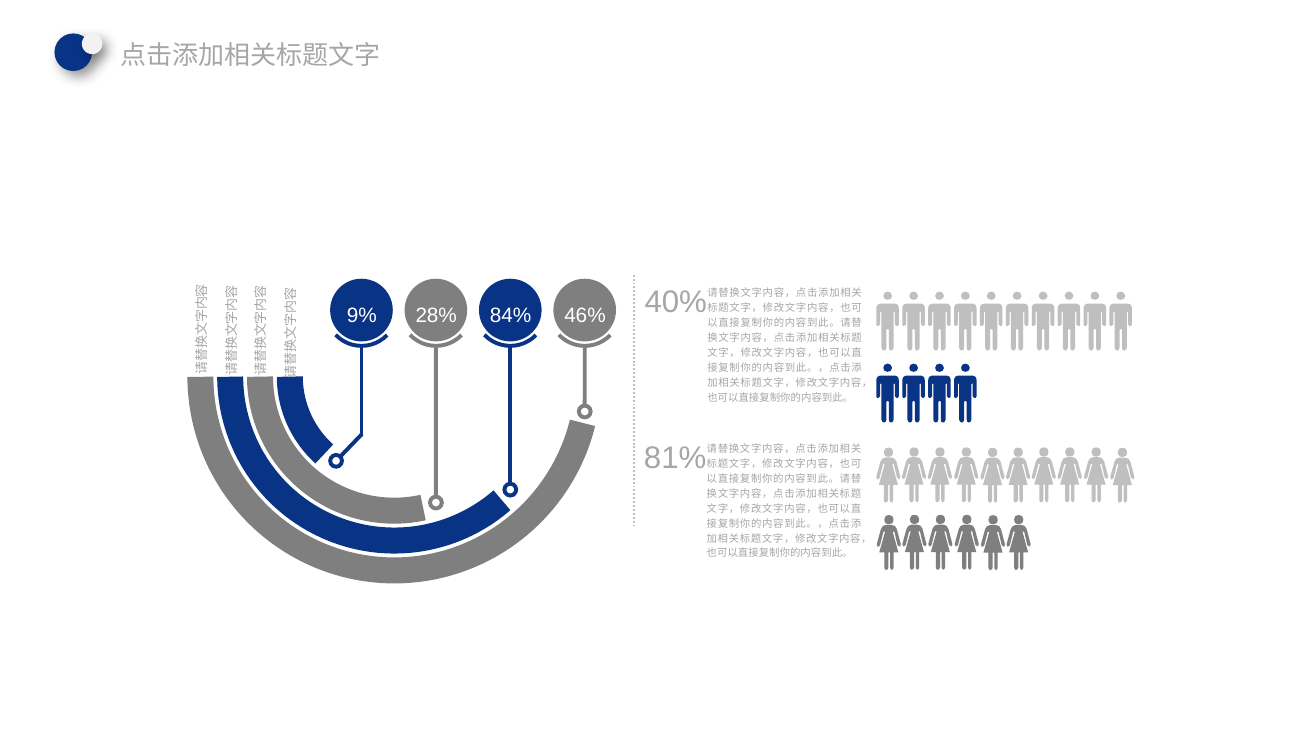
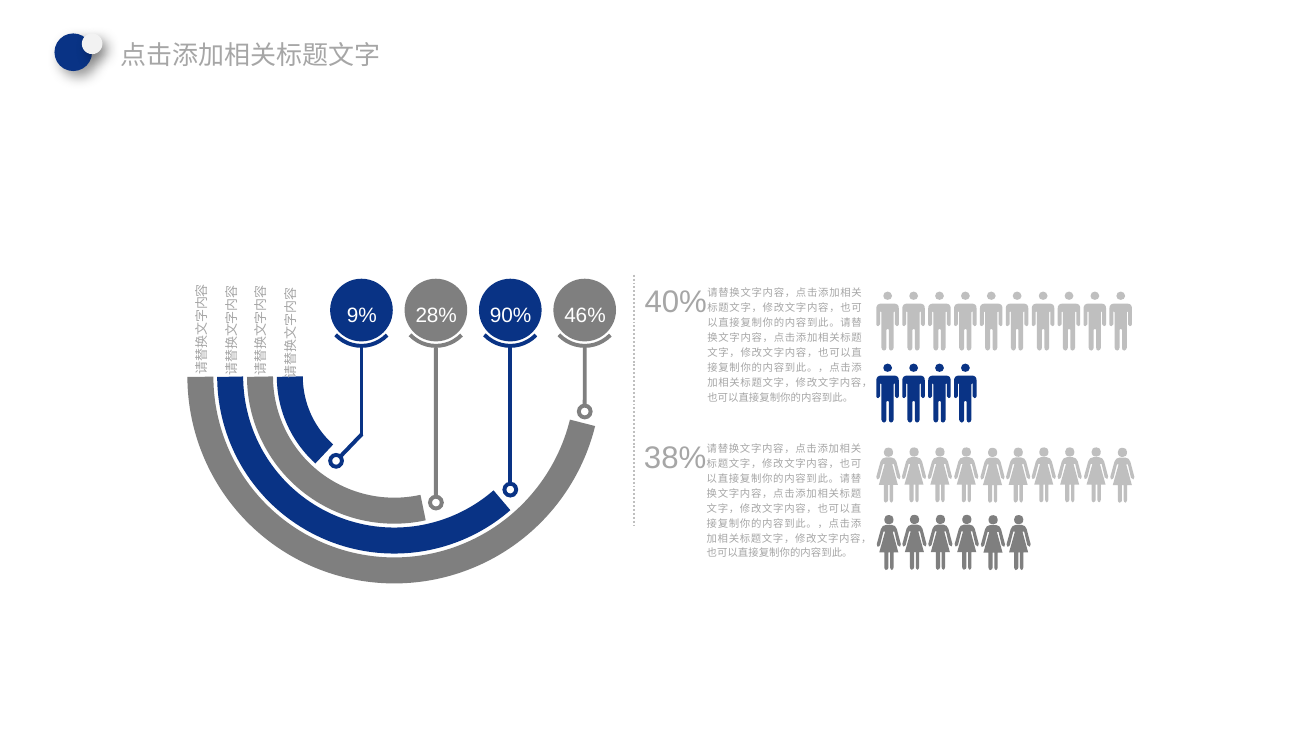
84%: 84% -> 90% (511, 316)
81%: 81% -> 38% (675, 458)
